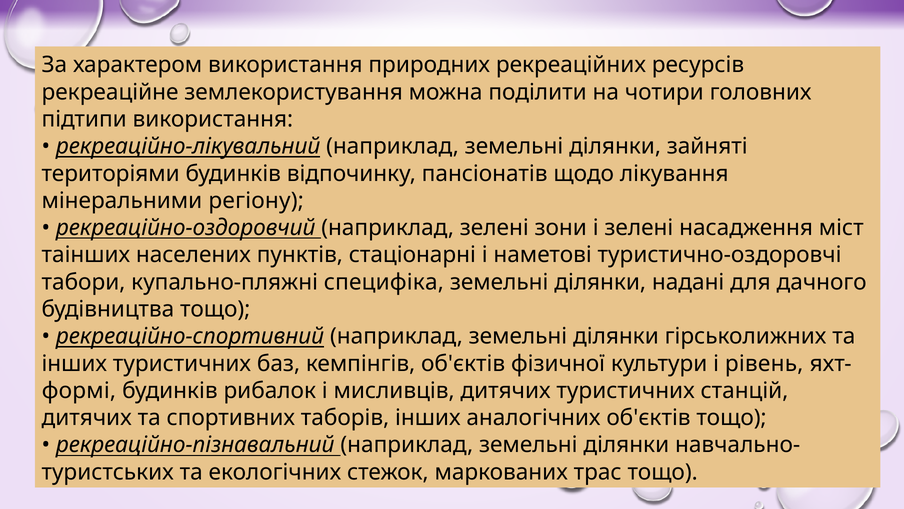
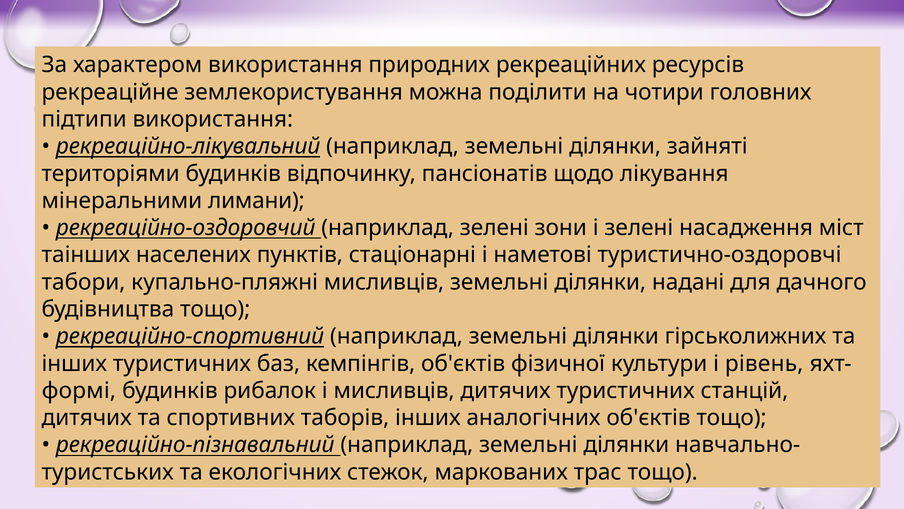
регіону: регіону -> лимани (256, 201)
купально-пляжні специфіка: специфіка -> мисливців (384, 282)
